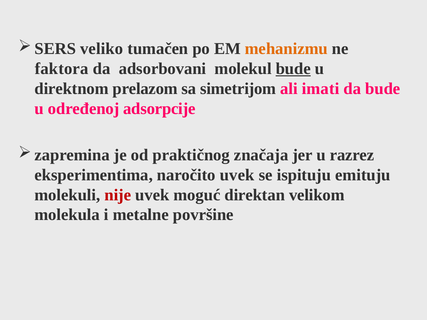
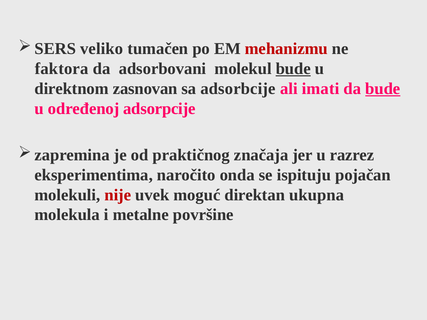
mehanizmu colour: orange -> red (286, 49)
prelazom: prelazom -> zasnovan (145, 89)
simetrijom: simetrijom -> adsorbcije (238, 89)
bude underline: none -> present (383, 89)
naročito uvek: uvek -> onda (237, 175)
emituju: emituju -> pojačan (363, 175)
velikom: velikom -> ukupna (317, 195)
